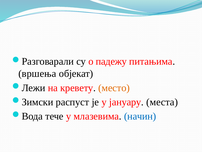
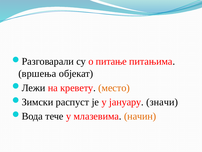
падежу: падежу -> питање (111, 61)
места: места -> значи (162, 102)
начин colour: blue -> orange (140, 116)
